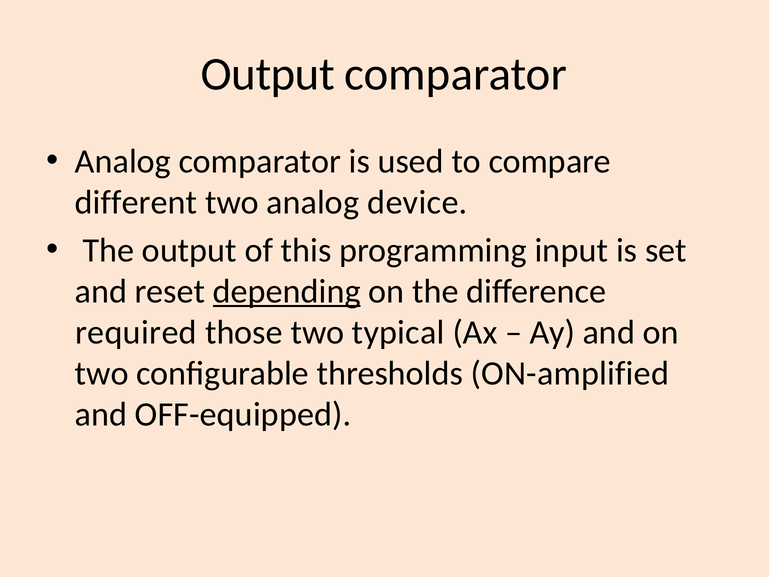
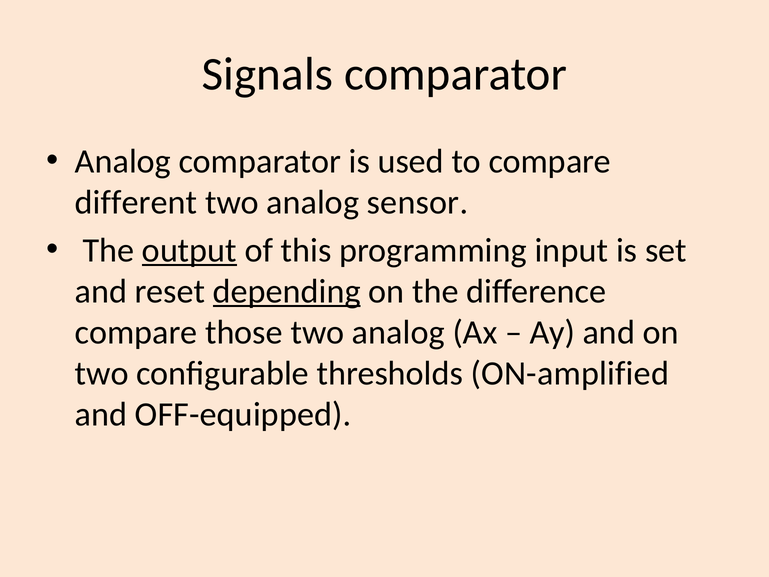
Output: Output -> Signals (267, 74)
device: device -> sensor (417, 202)
output underline: none -> present (189, 250)
required: required -> compare (136, 332)
those two typical: typical -> analog (398, 332)
